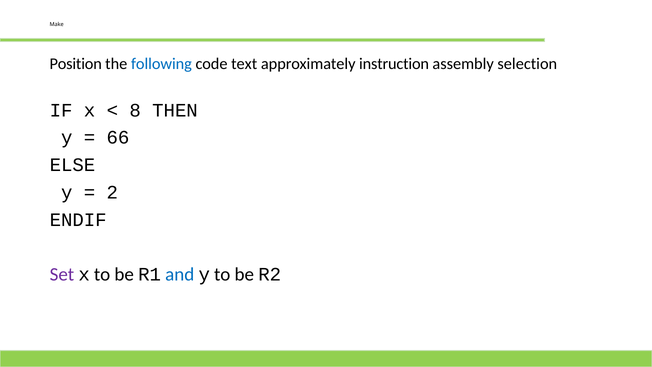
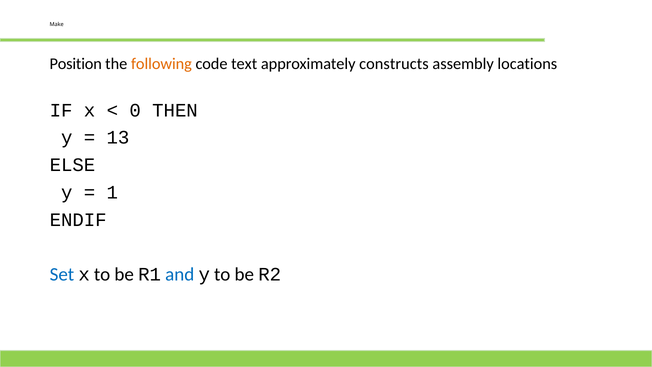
following colour: blue -> orange (161, 64)
instruction: instruction -> constructs (394, 64)
selection: selection -> locations (527, 64)
8: 8 -> 0 (135, 110)
66: 66 -> 13 (118, 138)
2: 2 -> 1 (112, 192)
Set colour: purple -> blue (62, 274)
